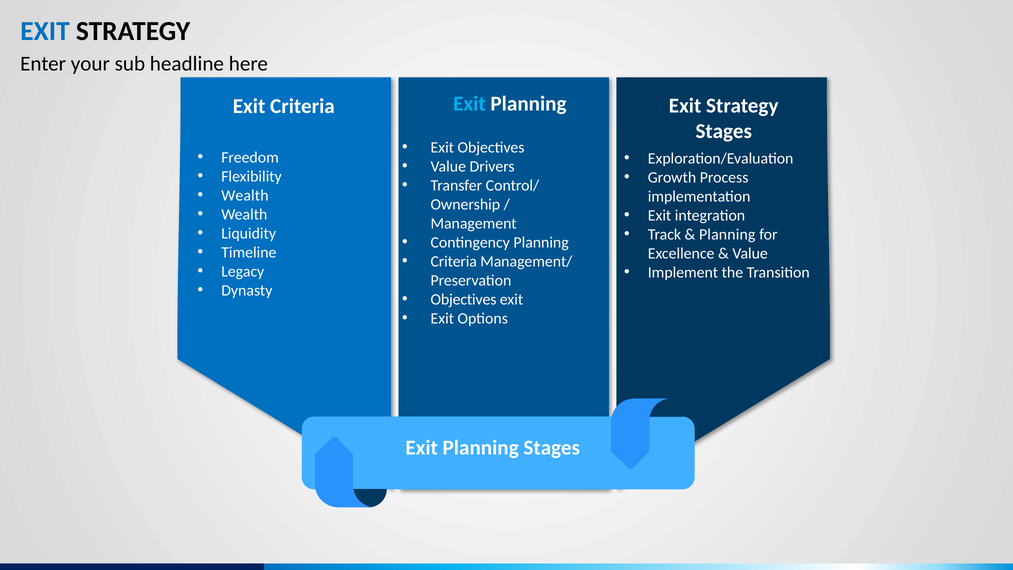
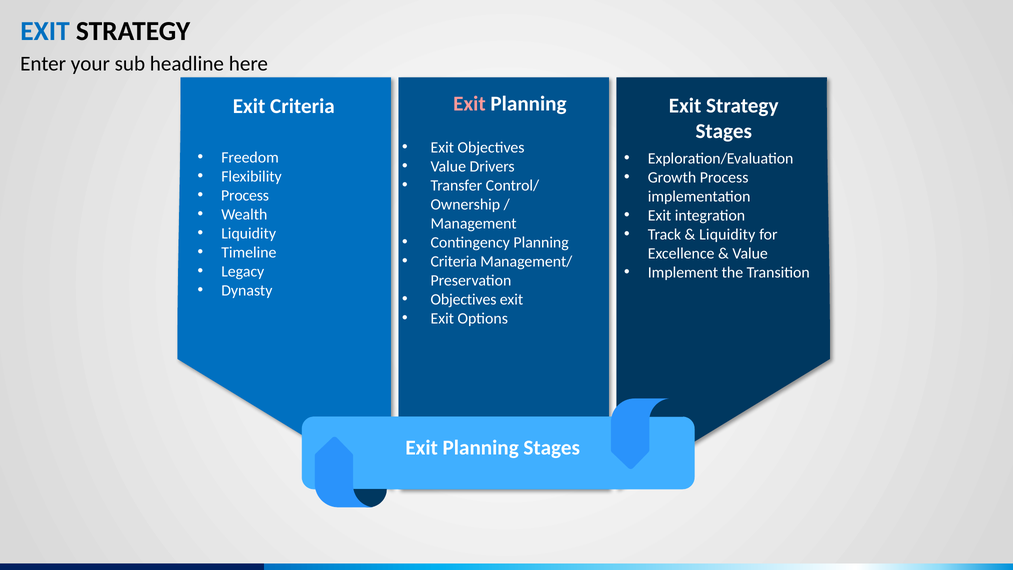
Exit colour: light blue -> pink (469, 104)
Wealth: Wealth -> Process (245, 195)
Planning: Planning -> Liquidity (727, 234)
